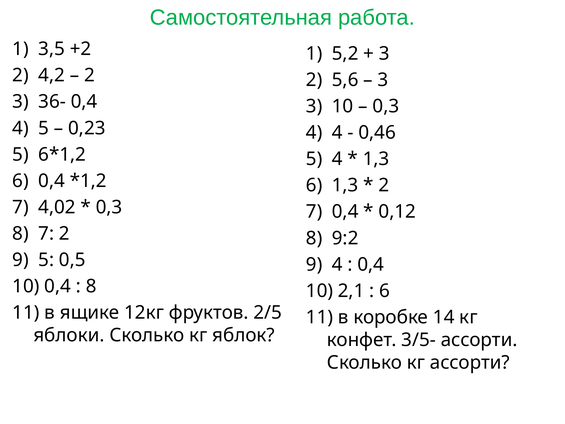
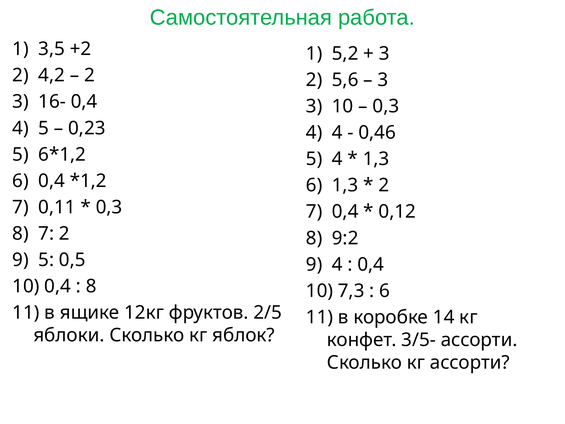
36-: 36- -> 16- (52, 102)
4,02: 4,02 -> 0,11 (57, 207)
2,1: 2,1 -> 7,3 (351, 291)
